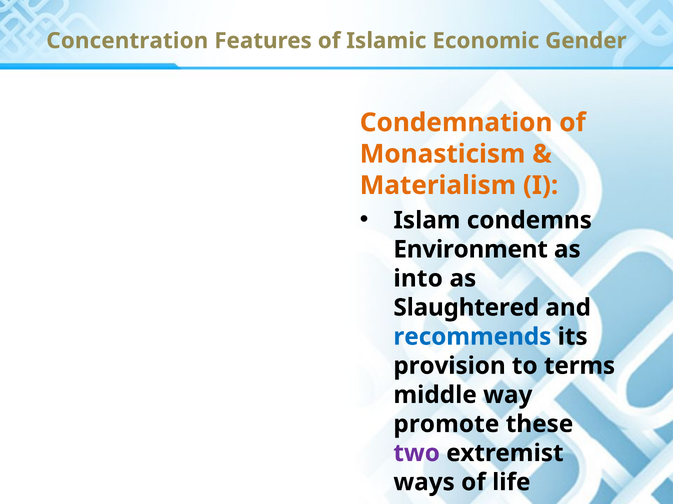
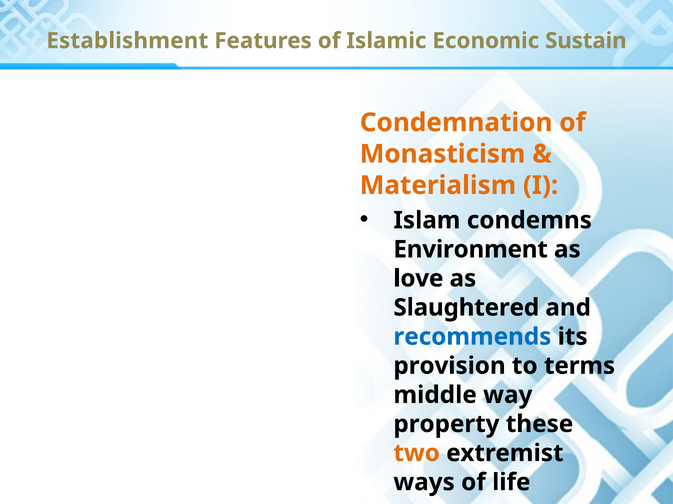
Concentration: Concentration -> Establishment (127, 41)
Gender: Gender -> Sustain (586, 41)
into: into -> love (418, 279)
promote: promote -> property (446, 425)
two colour: purple -> orange (417, 454)
